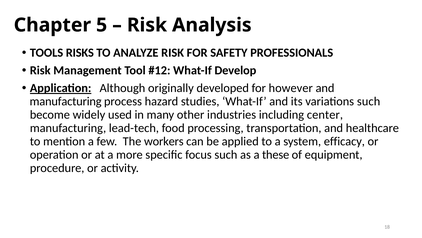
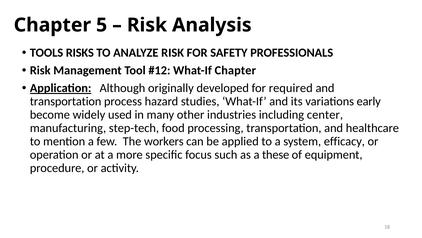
What-If Develop: Develop -> Chapter (235, 70)
however: however -> required (291, 88)
manufacturing: manufacturing -> transportation (66, 101)
variations such: such -> early (369, 101)
lead-tech: lead-tech -> step-tech (134, 128)
